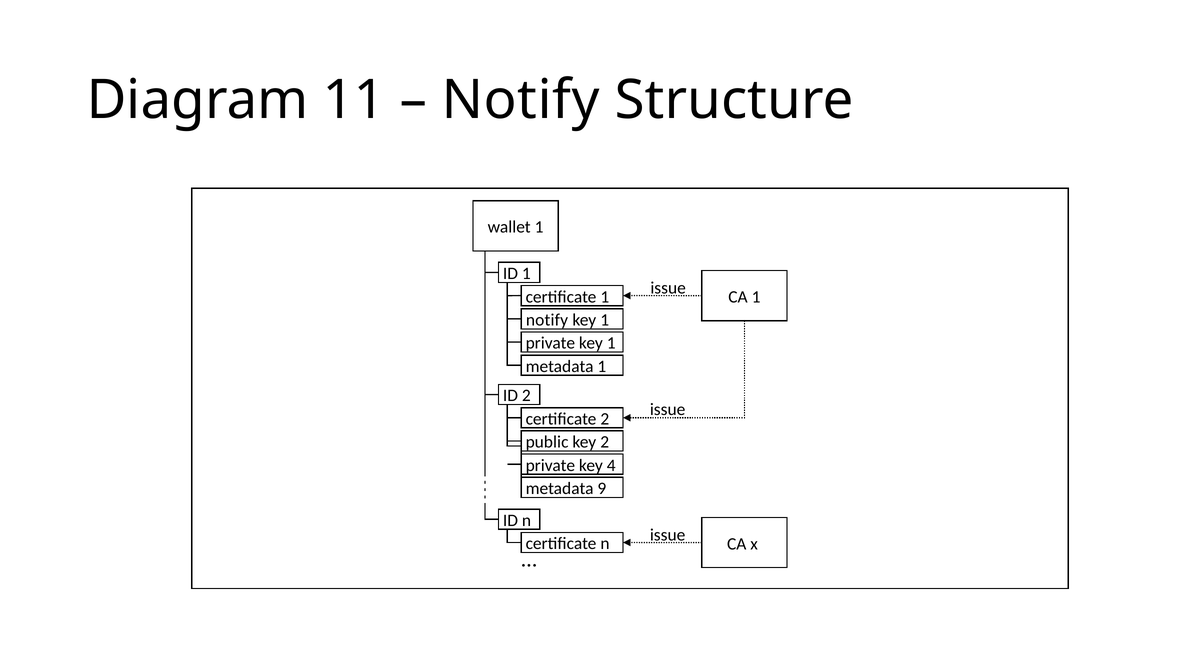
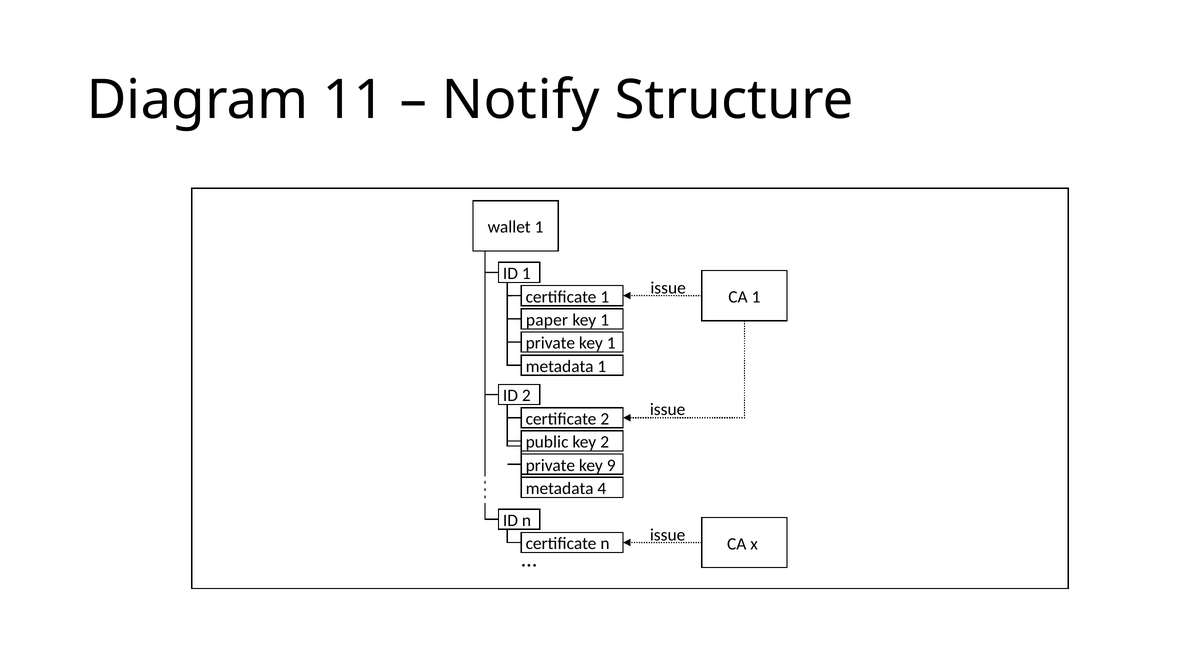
notify: notify -> paper (547, 320)
4: 4 -> 9 (611, 465)
9: 9 -> 4 (602, 489)
